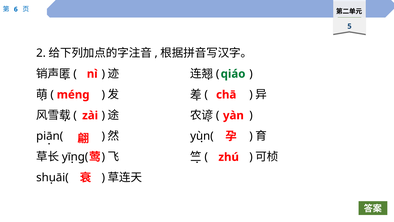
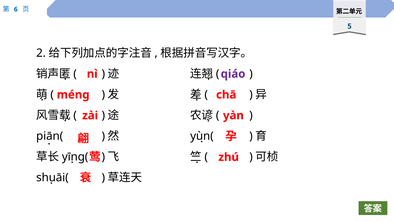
qiáo colour: green -> purple (233, 74)
